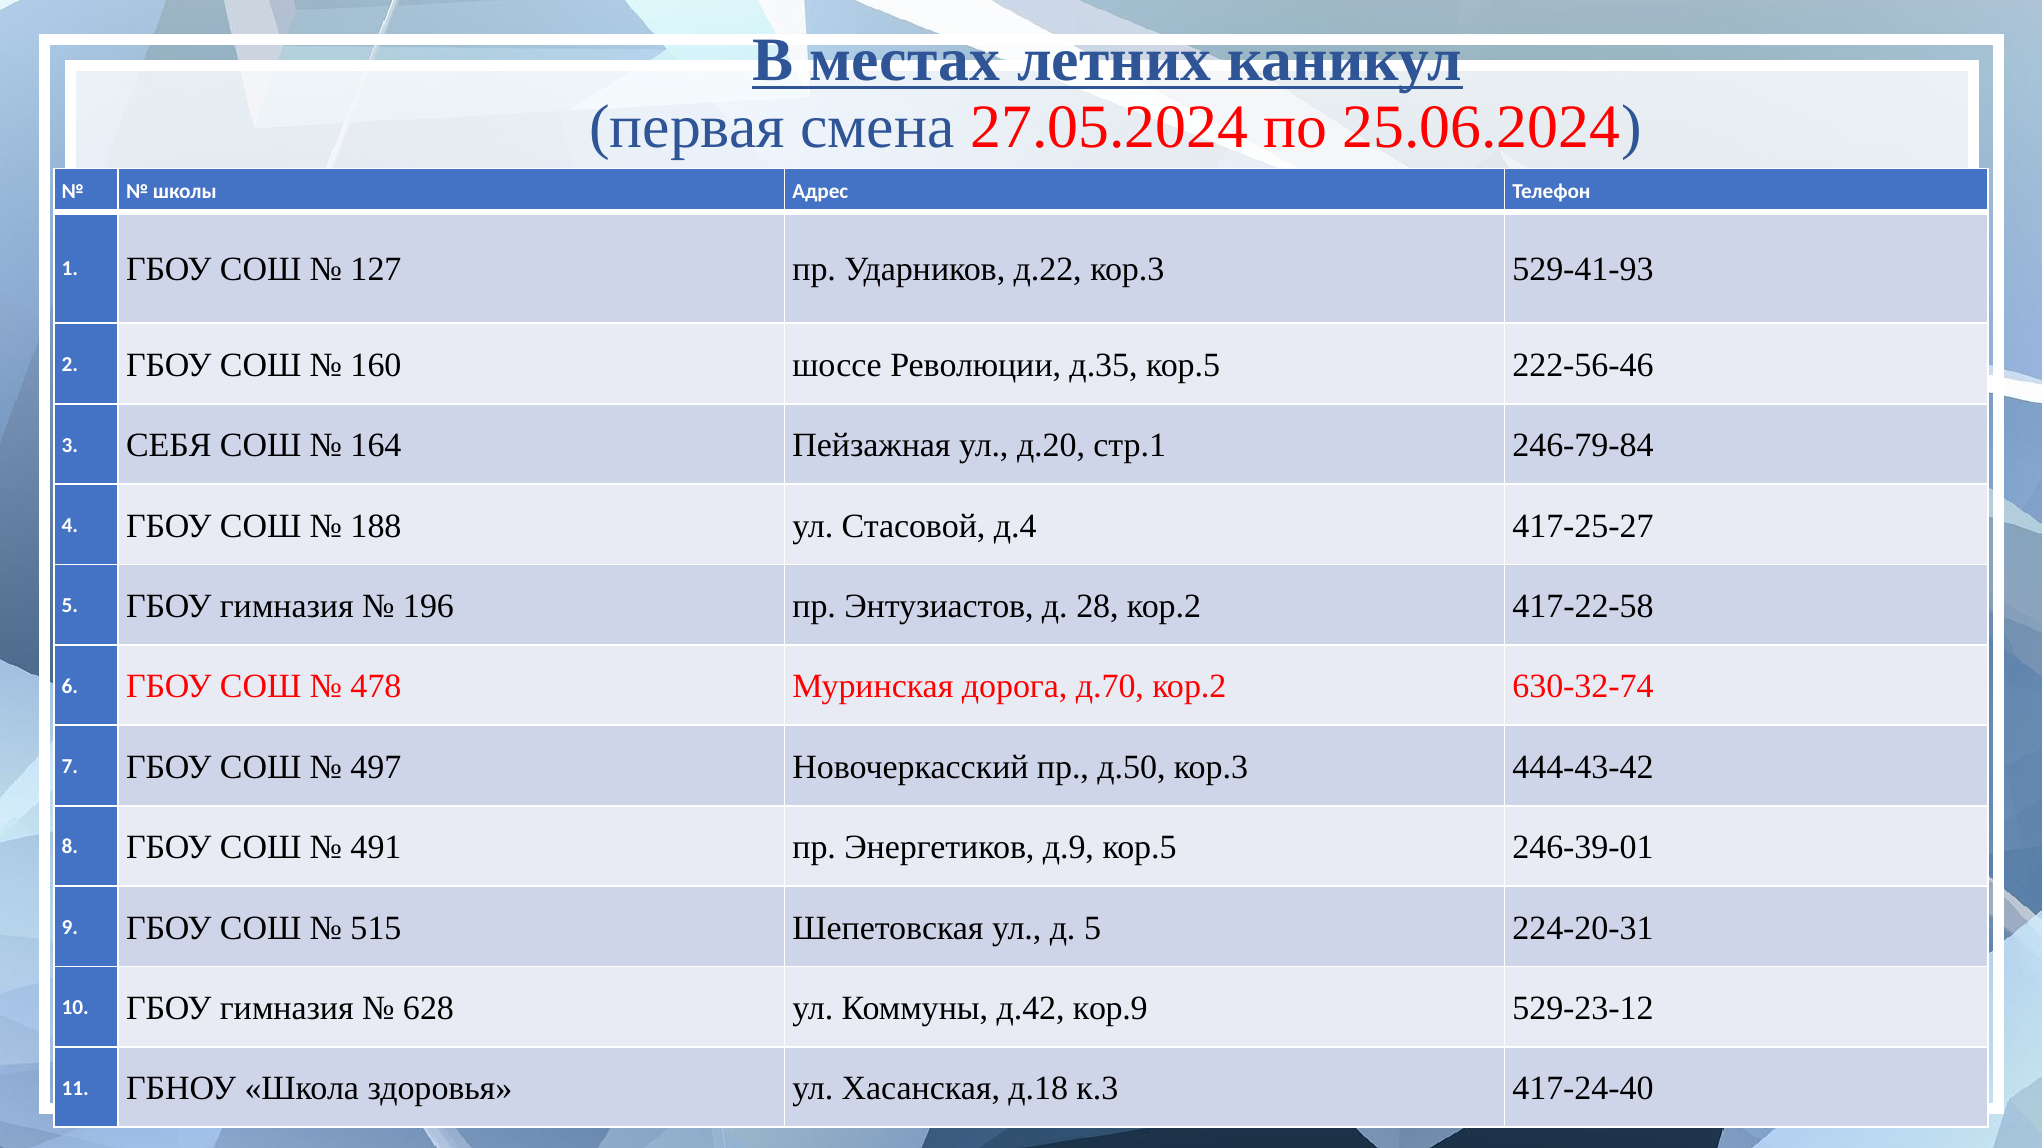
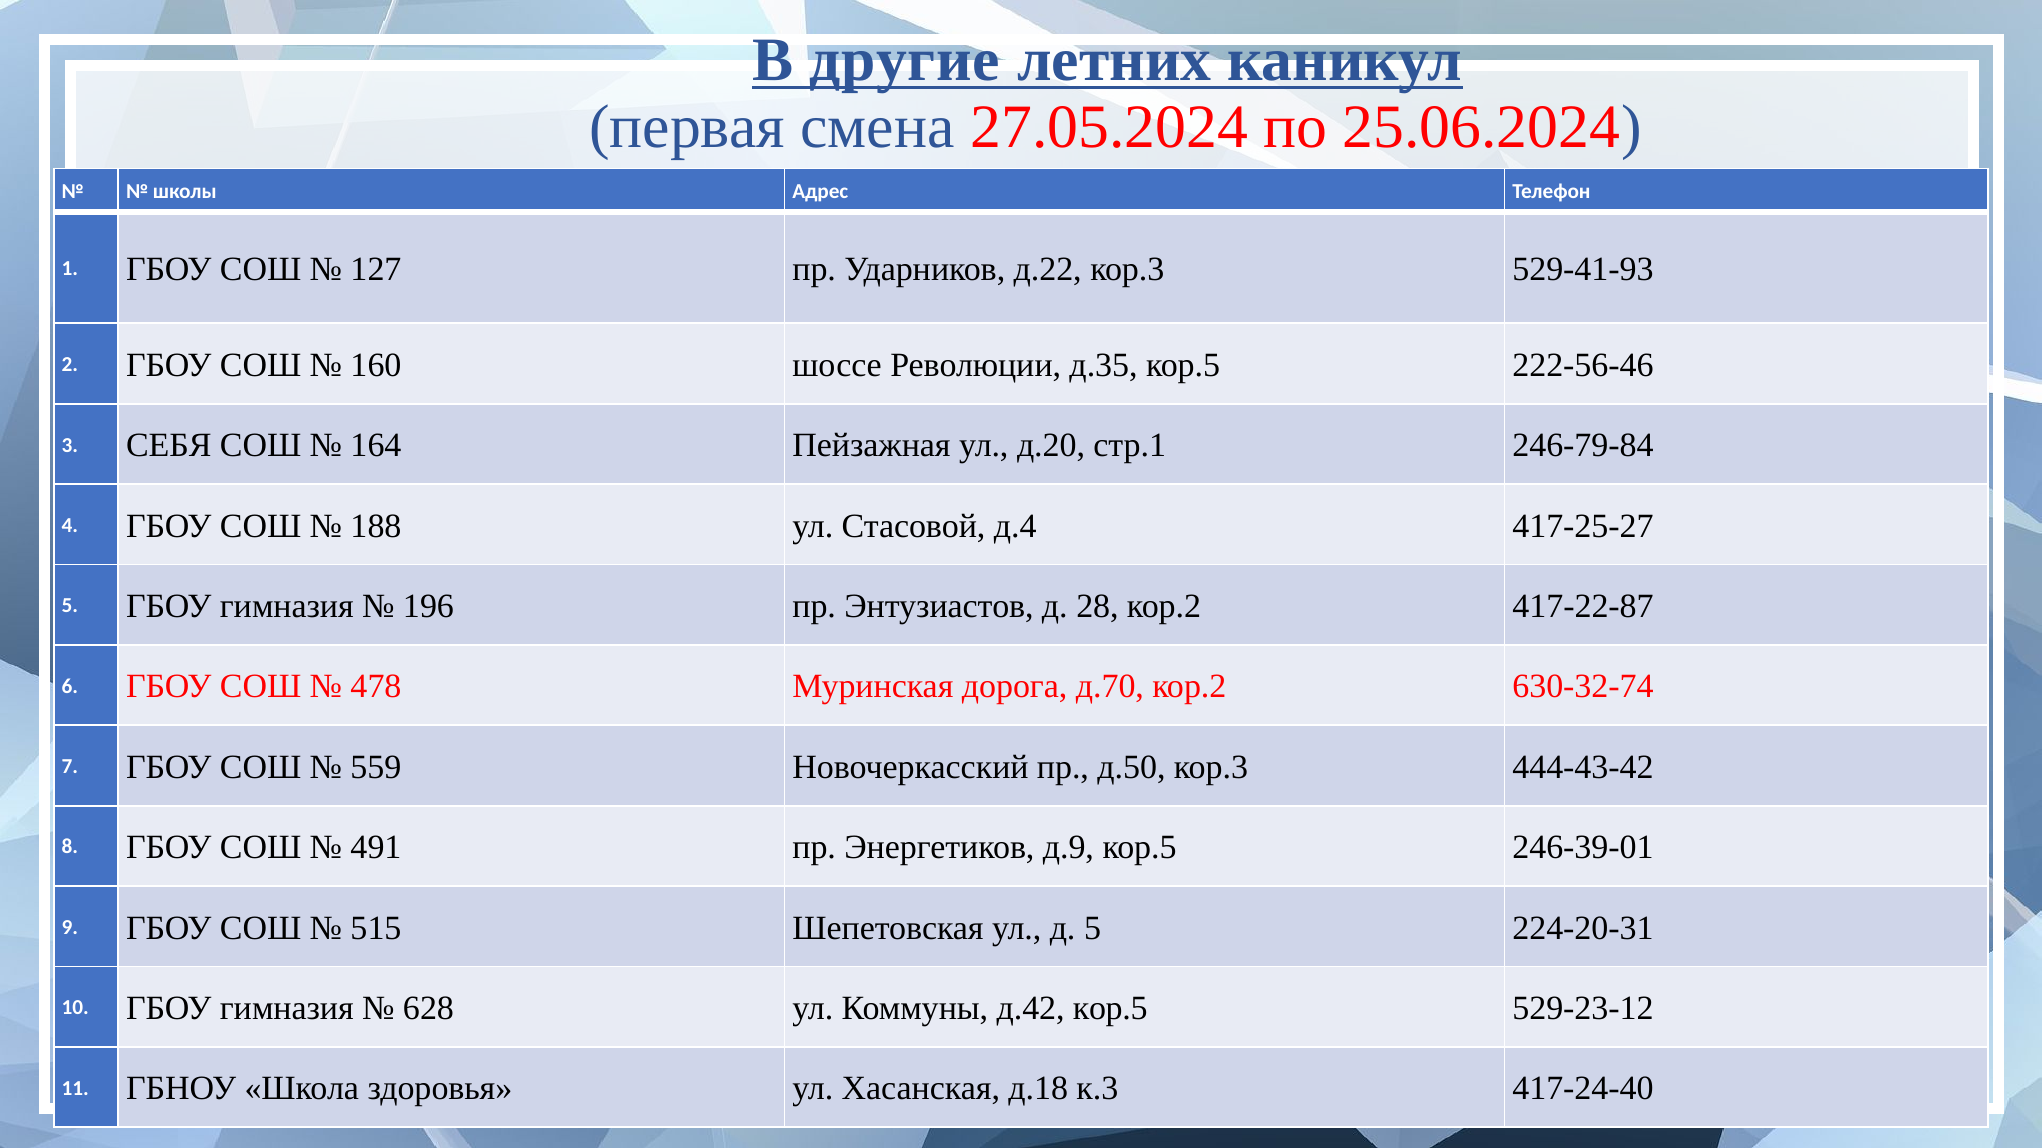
местах: местах -> другие (905, 61)
417-22-58: 417-22-58 -> 417-22-87 (1583, 607)
497: 497 -> 559 (376, 767)
д.42 кор.9: кор.9 -> кор.5 (1110, 1009)
